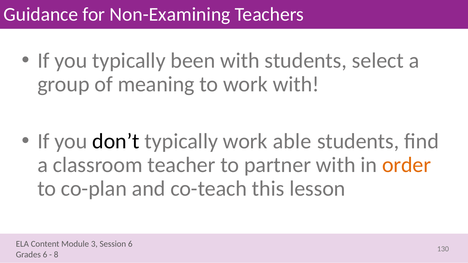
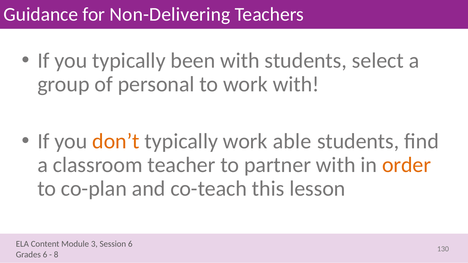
Non-Examining: Non-Examining -> Non-Delivering (170, 14)
meaning: meaning -> personal (156, 84)
don’t colour: black -> orange (116, 141)
